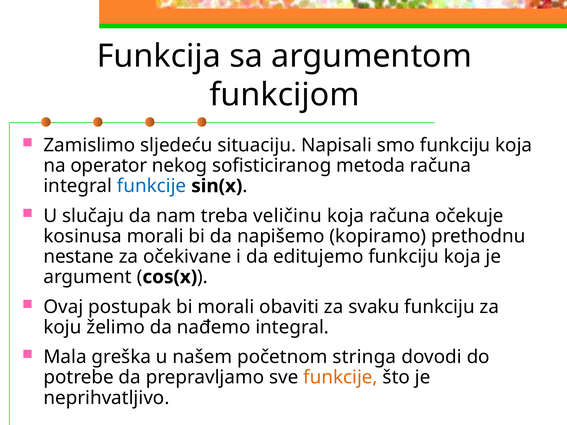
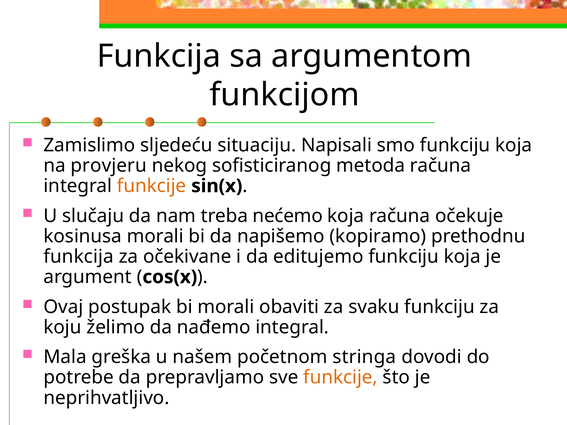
operator: operator -> provjeru (109, 166)
funkcije colour: blue -> orange (152, 186)
veličinu: veličinu -> nećemo (288, 216)
nestane: nestane -> funkcija (79, 257)
